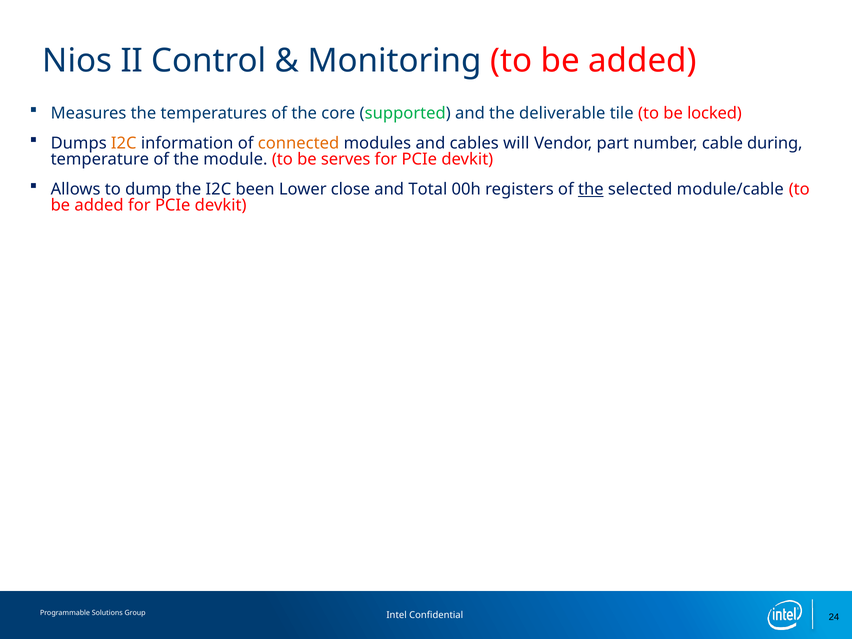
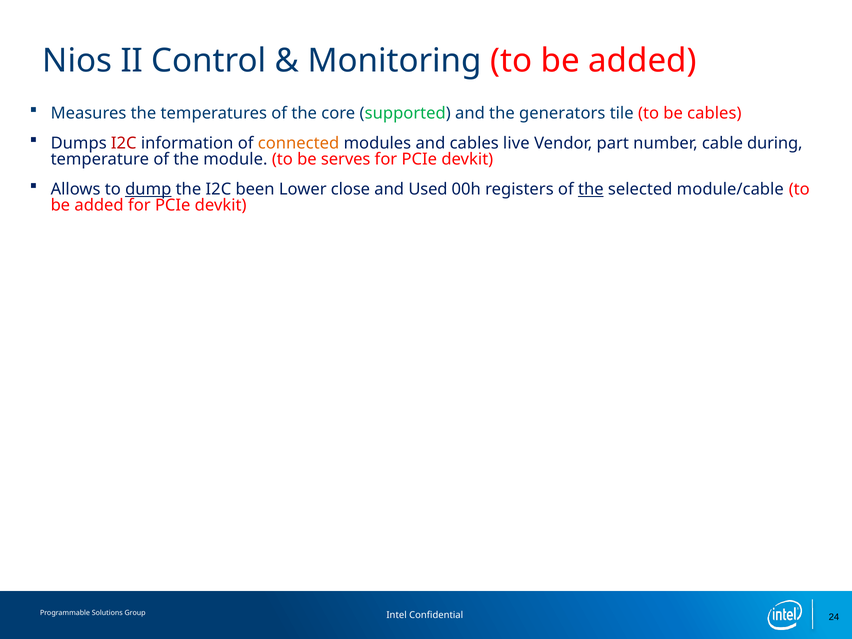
deliverable: deliverable -> generators (562, 113)
be locked: locked -> cables (714, 113)
I2C colour: orange -> red (124, 143)
will: will -> live (516, 143)
dump underline: none -> present (148, 189)
Total: Total -> Used (428, 189)
